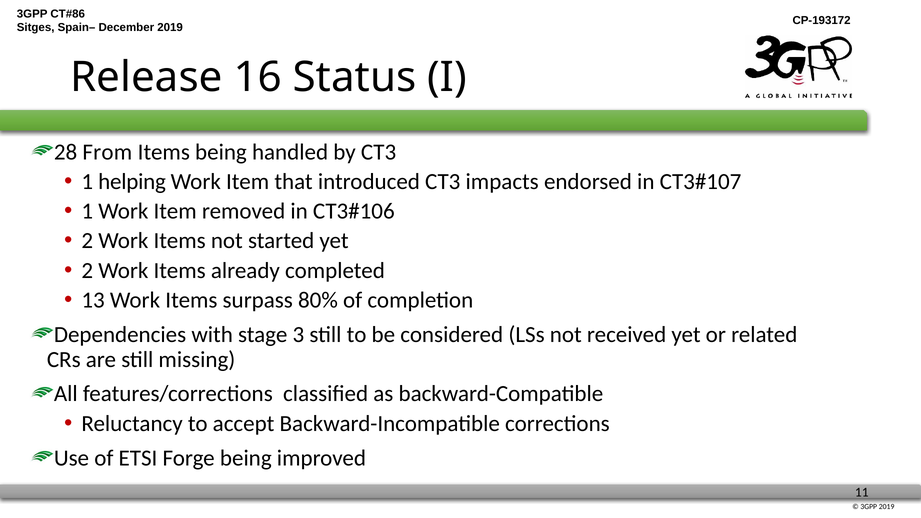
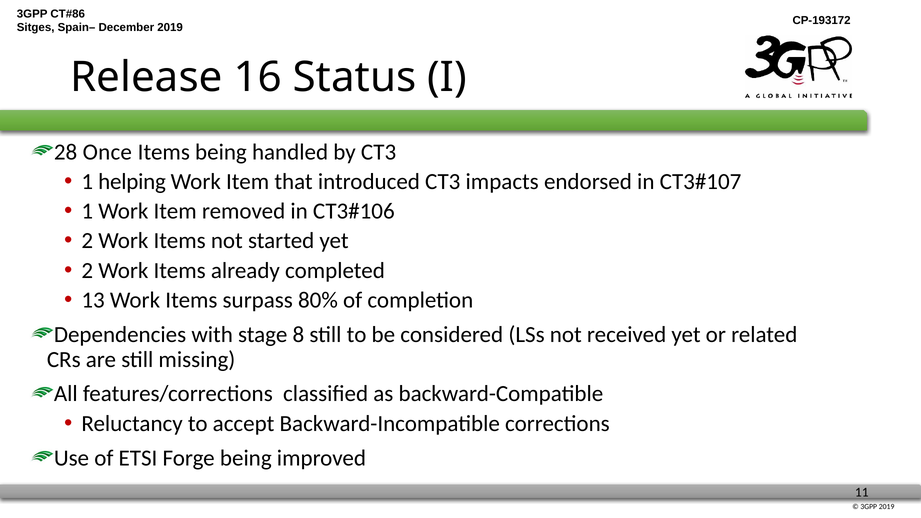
From: From -> Once (107, 152)
3: 3 -> 8 (298, 335)
